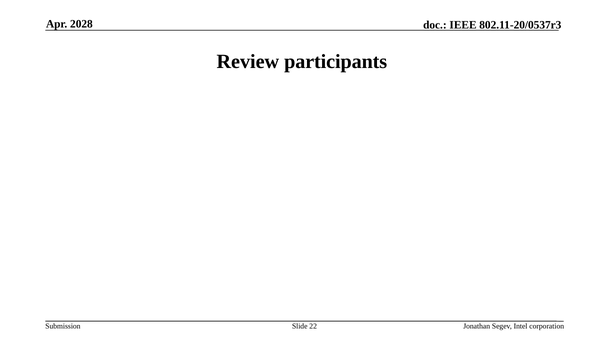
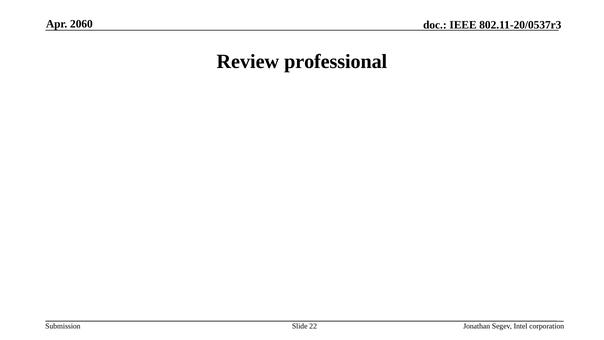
2028: 2028 -> 2060 (81, 24)
participants: participants -> professional (336, 62)
